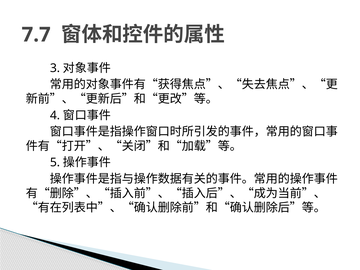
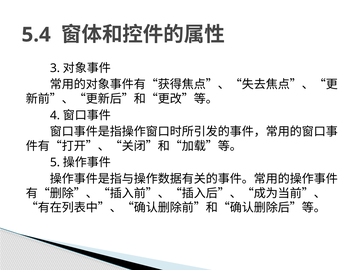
7.7: 7.7 -> 5.4 (36, 35)
